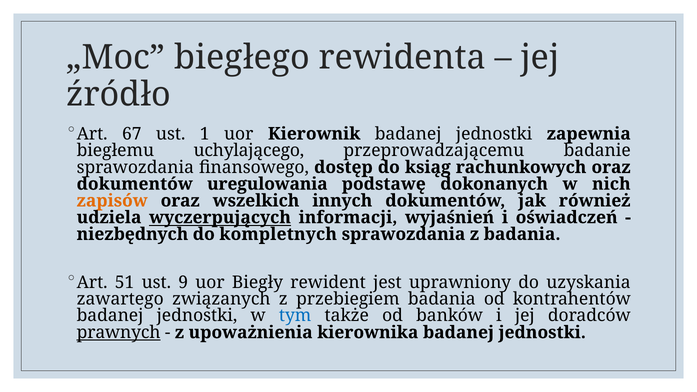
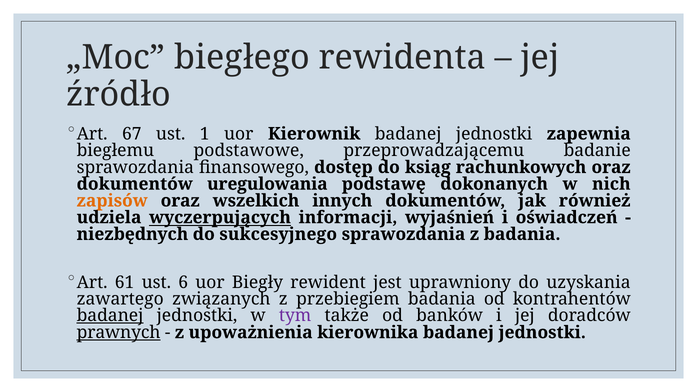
uchylającego: uchylającego -> podstawowe (249, 151)
kompletnych: kompletnych -> sukcesyjnego (278, 234)
51: 51 -> 61 (125, 282)
9: 9 -> 6 (183, 282)
badanej underline: none -> present (110, 316)
tym colour: blue -> purple (295, 316)
